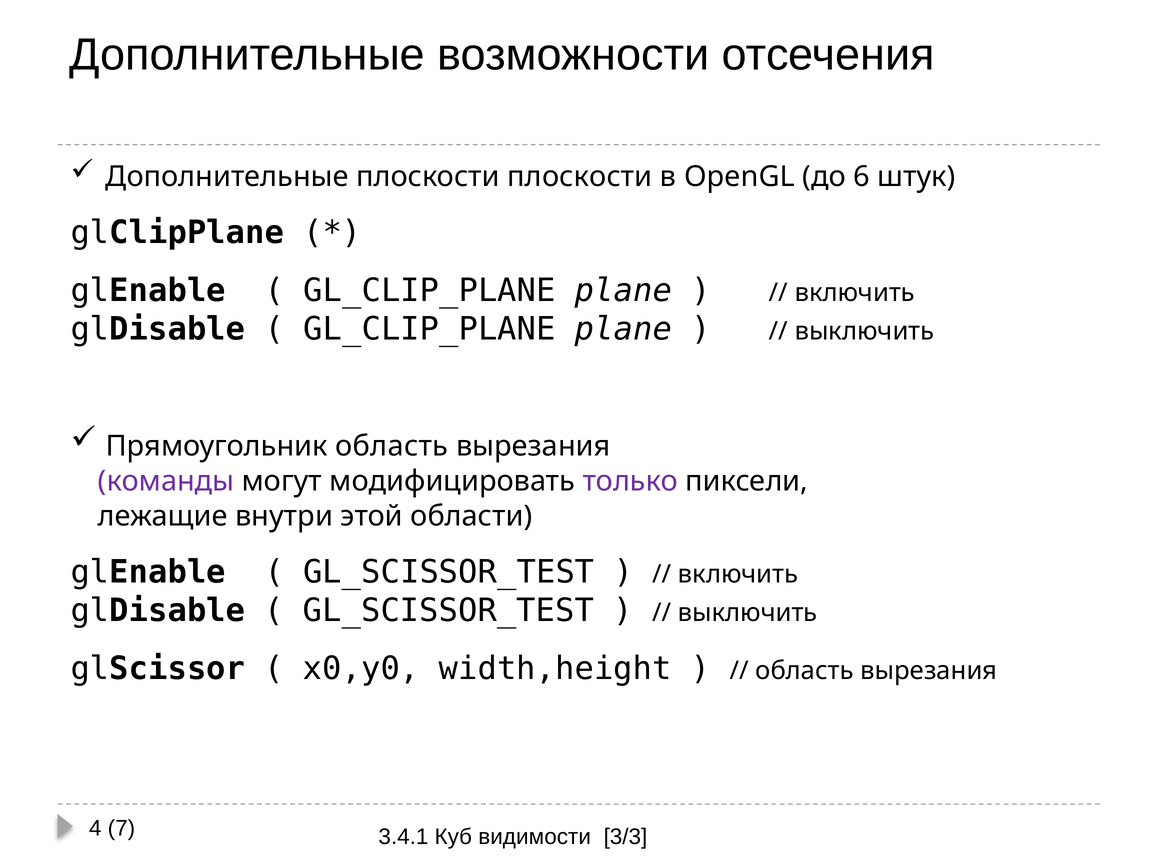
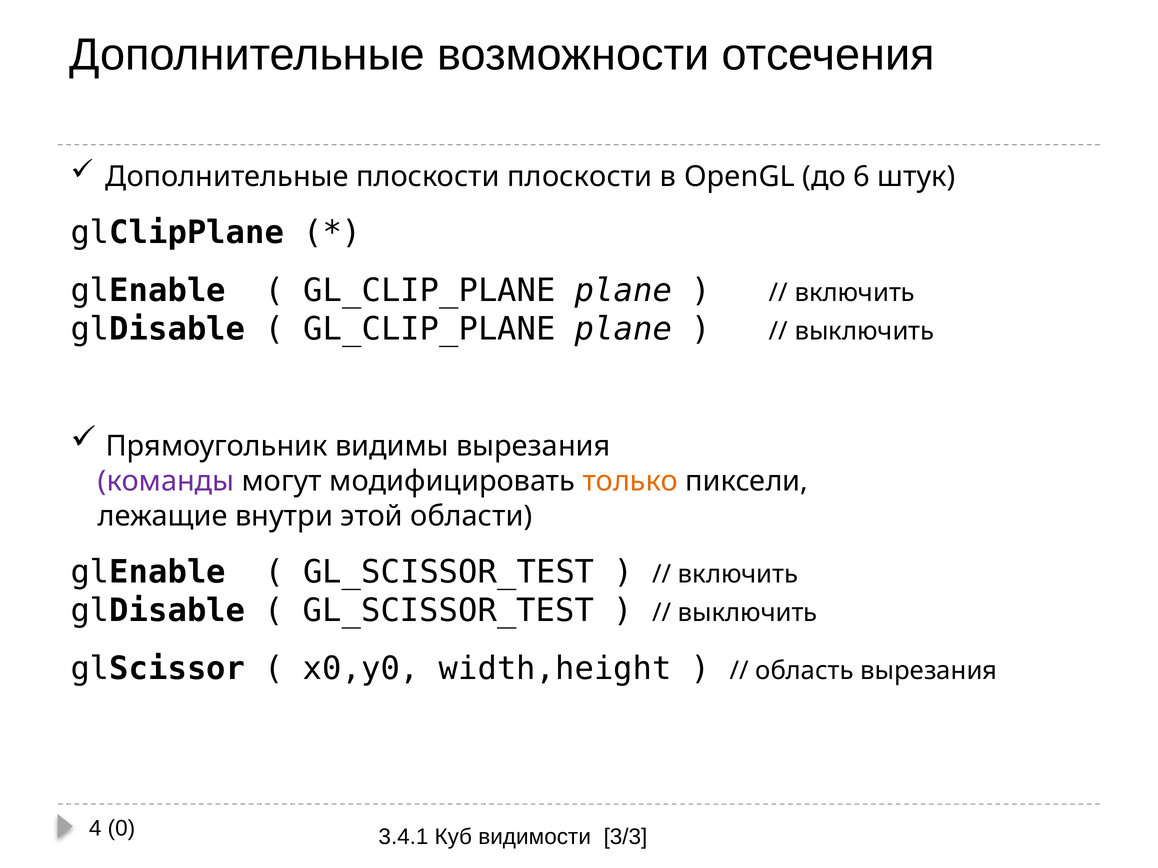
Прямоугольник область: область -> видимы (392, 446)
только colour: purple -> orange (630, 482)
7: 7 -> 0 (121, 829)
